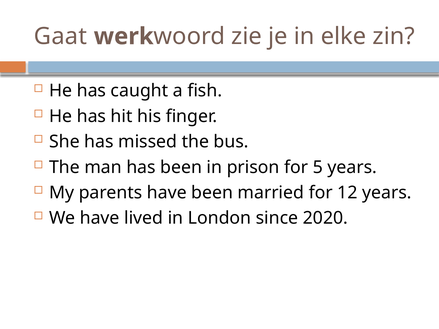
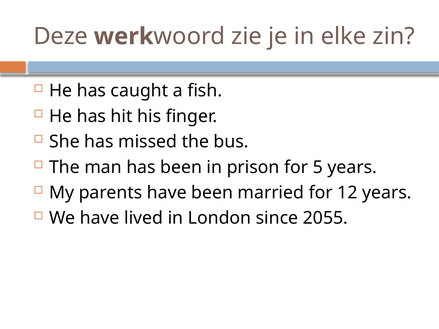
Gaat: Gaat -> Deze (61, 36)
2020: 2020 -> 2055 (325, 218)
